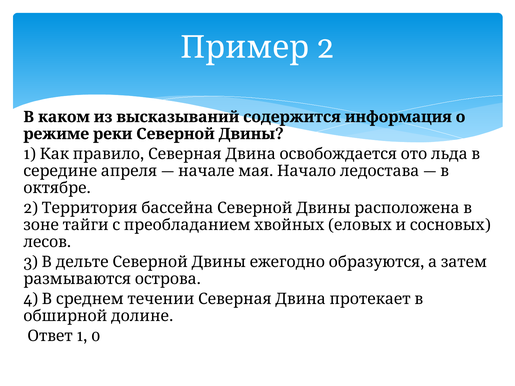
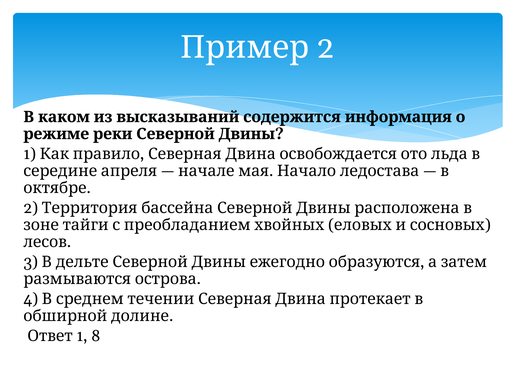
0: 0 -> 8 (96, 336)
